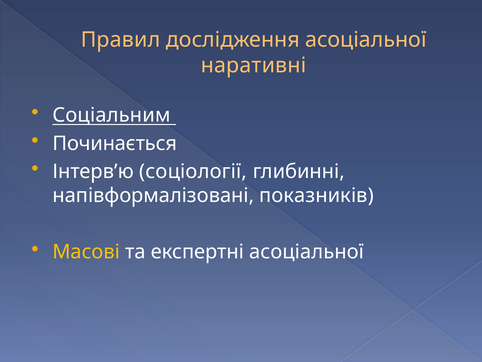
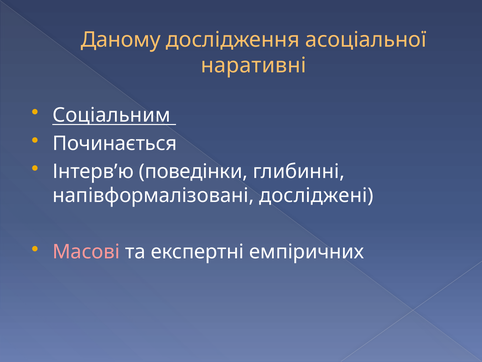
Правил: Правил -> Даному (121, 40)
соціології: соціології -> поведінки (193, 171)
показників: показників -> досліджені (316, 195)
Масові colour: yellow -> pink (86, 252)
експертні асоціальної: асоціальної -> емпіричних (307, 252)
